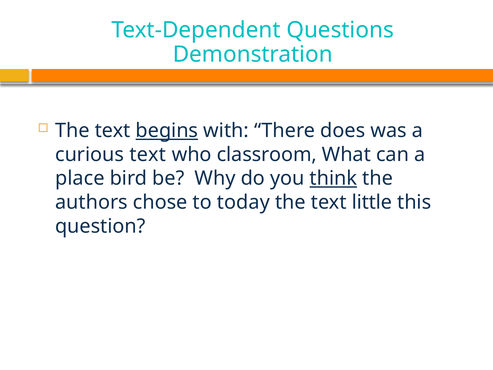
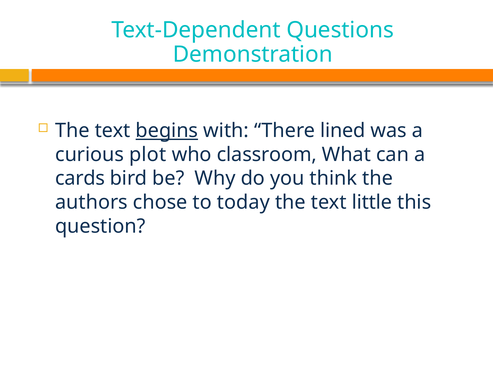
does: does -> lined (343, 131)
curious text: text -> plot (148, 154)
place: place -> cards (80, 178)
think underline: present -> none (333, 178)
